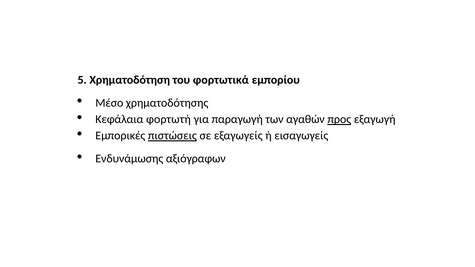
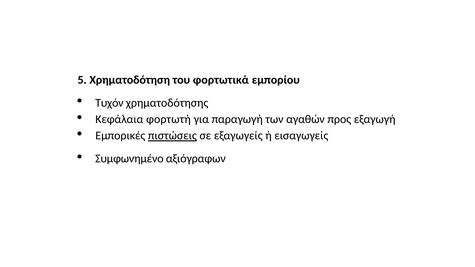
Μέσο: Μέσο -> Τυχόν (109, 103)
προς underline: present -> none (339, 119)
Ενδυνάμωσης: Ενδυνάμωσης -> Συμφωνημένο (129, 159)
